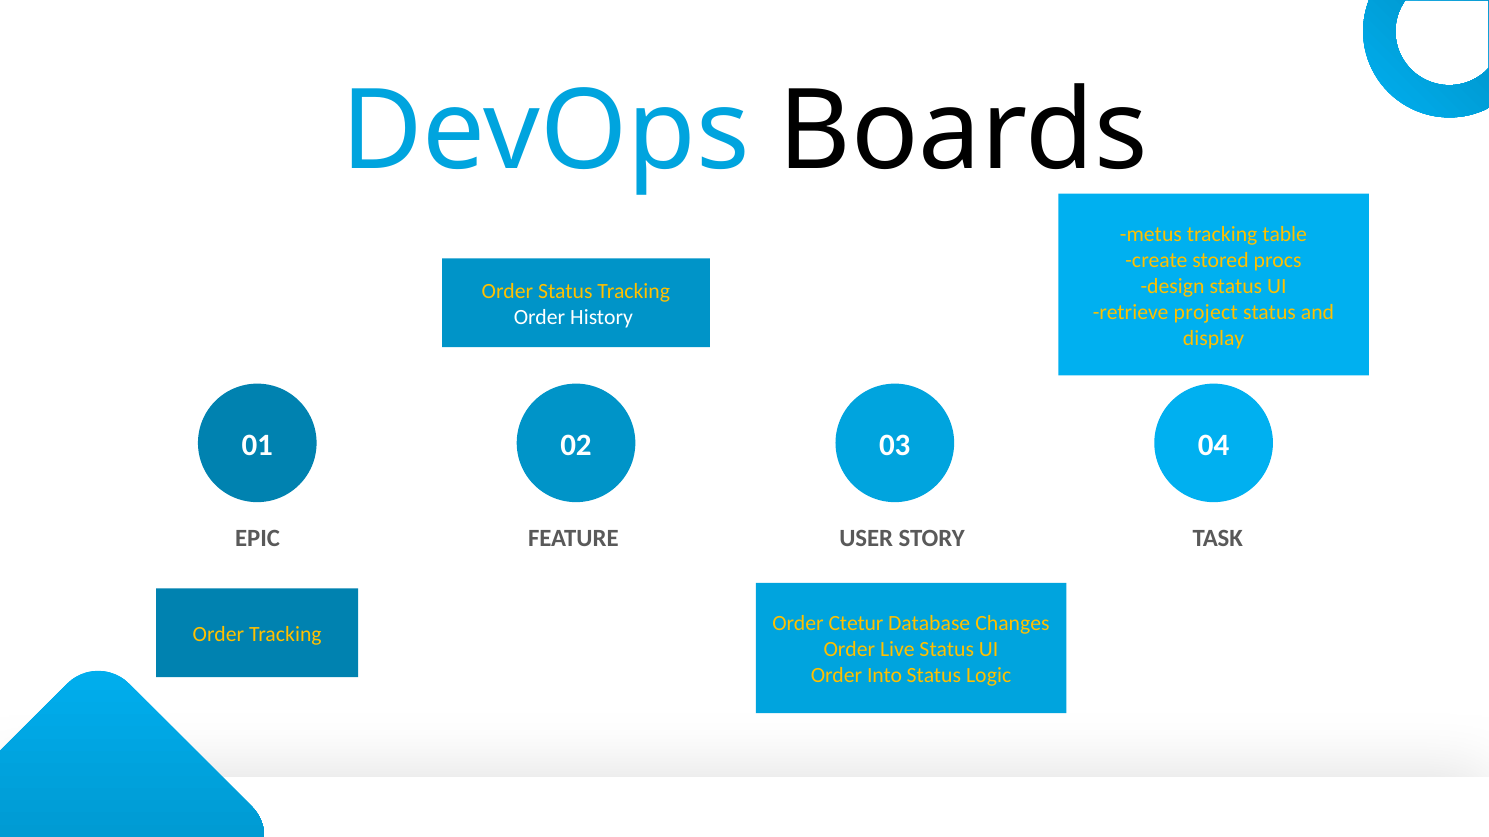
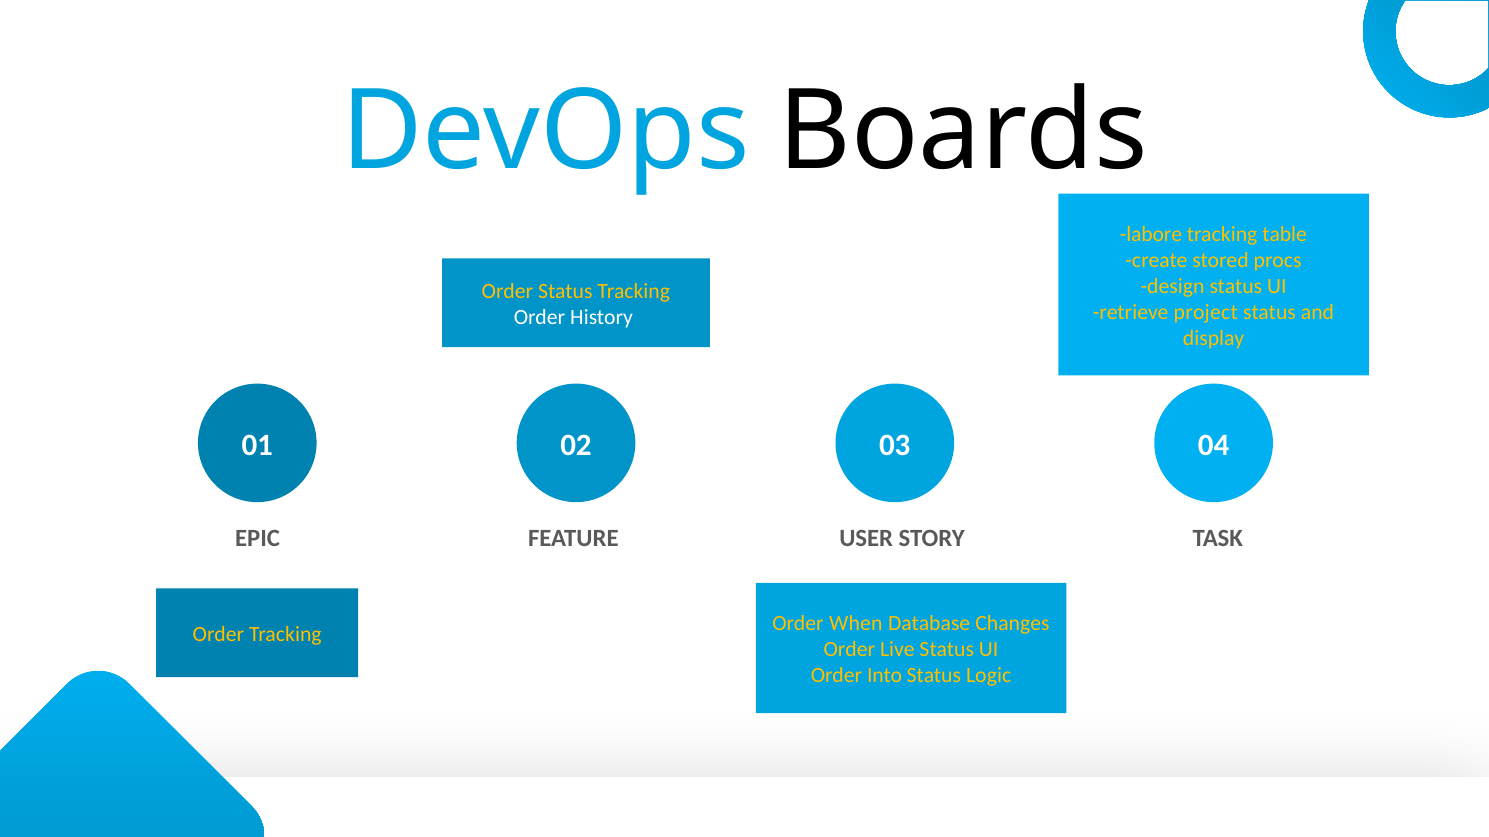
metus: metus -> labore (1151, 234)
Ctetur: Ctetur -> When (856, 624)
